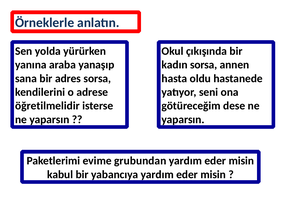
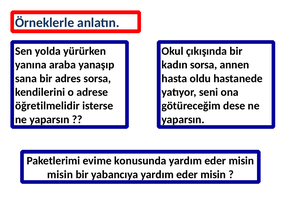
grubundan: grubundan -> konusunda (140, 161)
kabul: kabul -> misin (60, 174)
